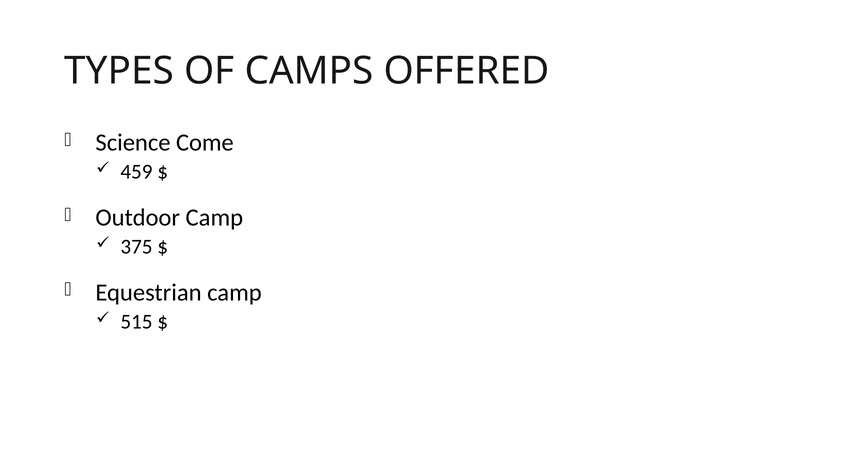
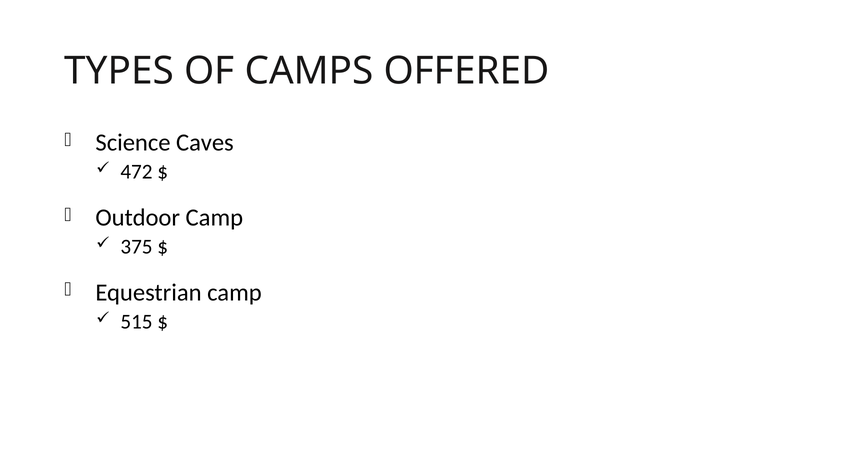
Come: Come -> Caves (205, 143)
459: 459 -> 472 (136, 172)
